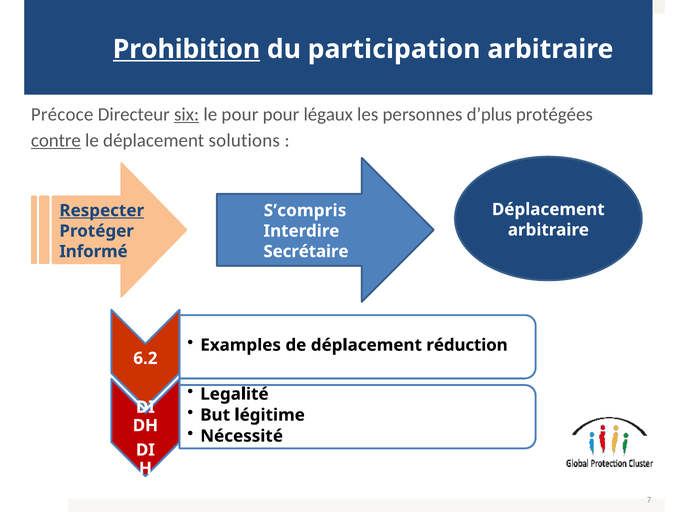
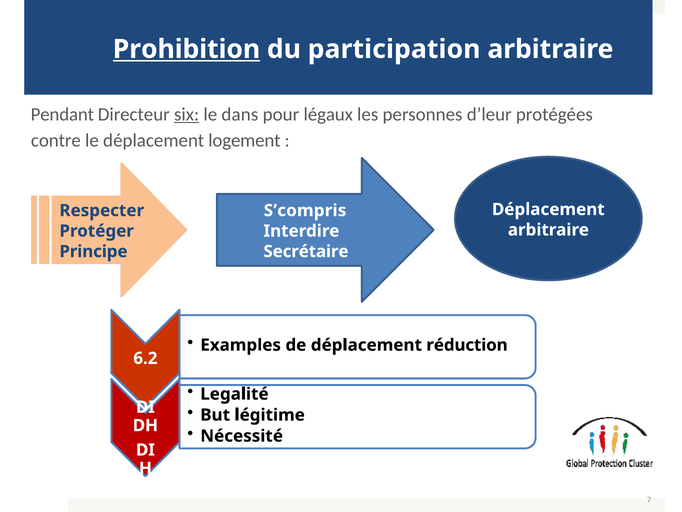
Précoce: Précoce -> Pendant (62, 114)
le pour: pour -> dans (240, 114)
d’plus: d’plus -> d’leur (489, 114)
contre underline: present -> none (56, 140)
solutions: solutions -> logement (244, 140)
Respecter underline: present -> none (102, 210)
Informé: Informé -> Principe (93, 251)
